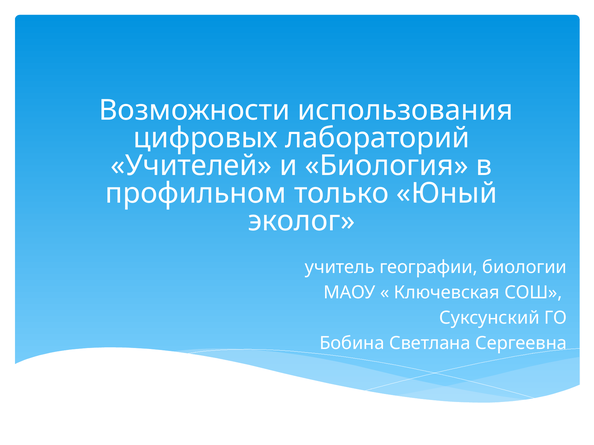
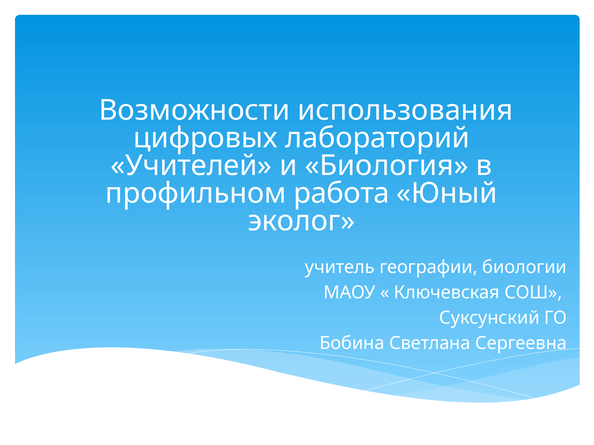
только: только -> работа (342, 194)
